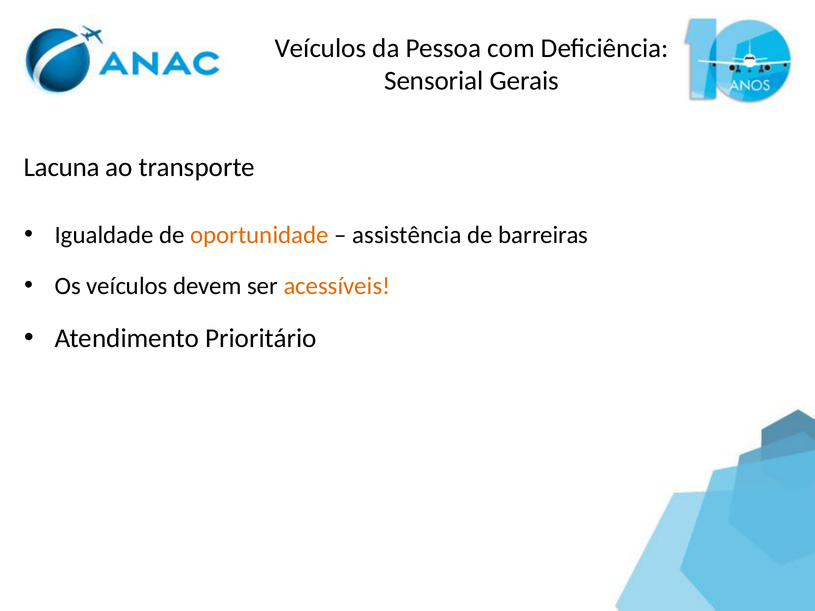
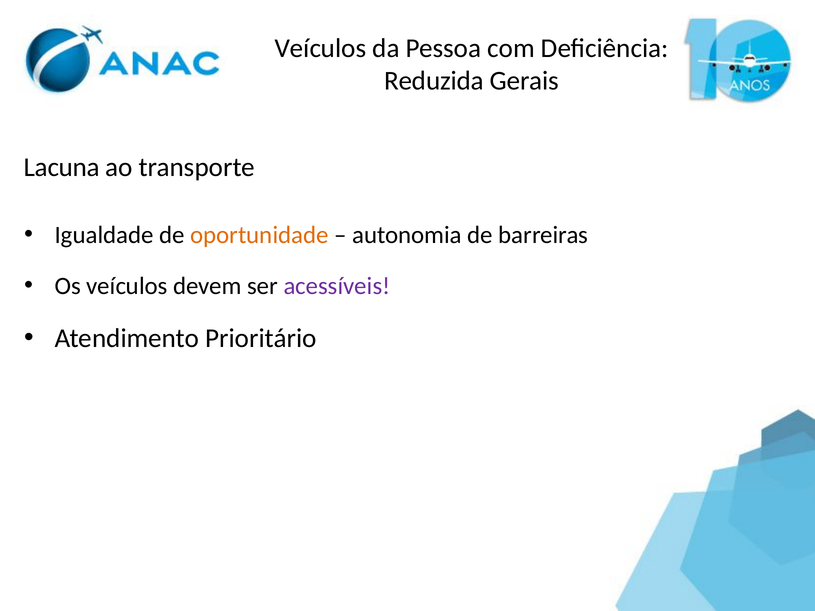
Sensorial: Sensorial -> Reduzida (434, 81)
assistência: assistência -> autonomia (407, 235)
acessíveis colour: orange -> purple (337, 286)
